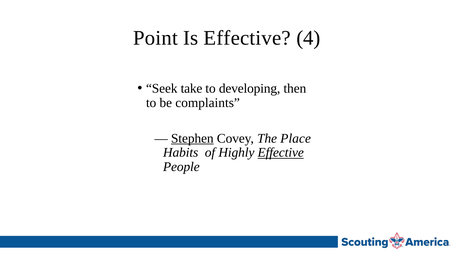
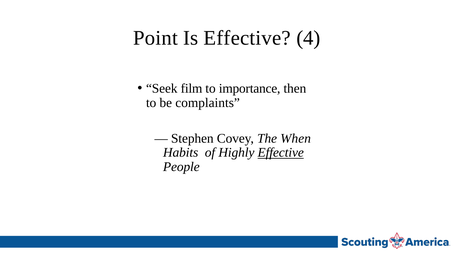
take: take -> film (192, 89)
developing: developing -> importance (250, 89)
Stephen underline: present -> none (192, 139)
Place: Place -> When (296, 139)
